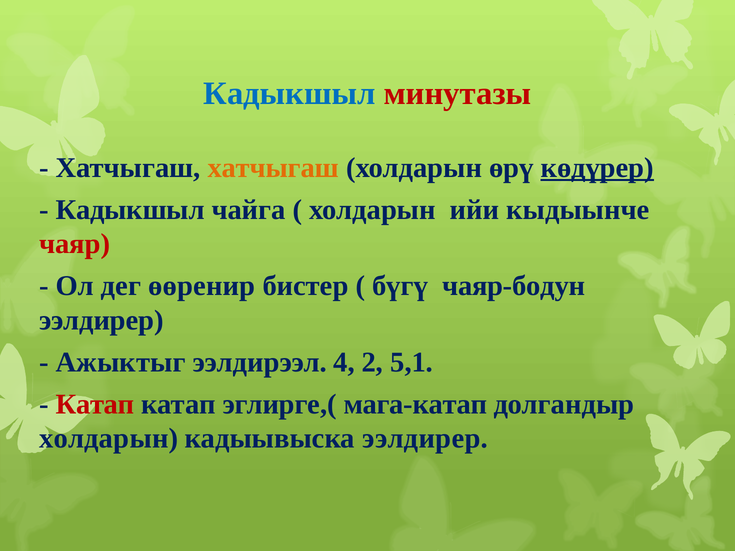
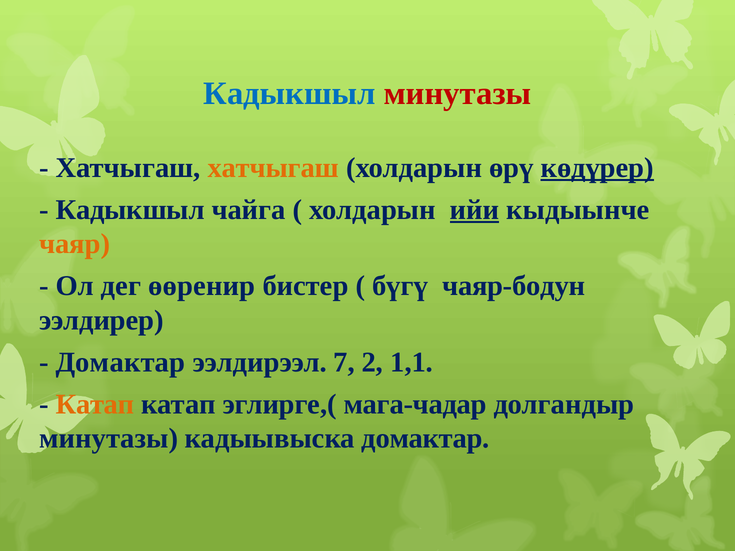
ийи underline: none -> present (475, 210)
чаяр colour: red -> orange (75, 244)
Ажыктыг: Ажыктыг -> Домактар (120, 362)
4: 4 -> 7 (344, 362)
5,1: 5,1 -> 1,1 (412, 362)
Катап colour: red -> orange (95, 404)
мага-катап: мага-катап -> мага-чадар (415, 404)
холдарын: холдарын -> минутазы (109, 439)
кадыывыска ээлдирер: ээлдирер -> домактар (425, 439)
